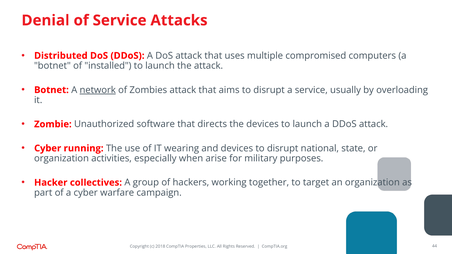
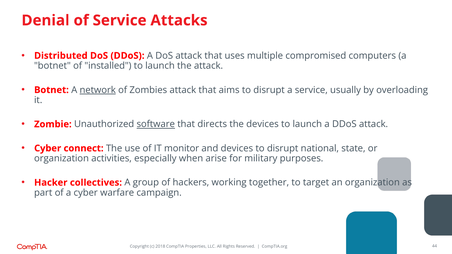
software underline: none -> present (156, 124)
running: running -> connect (84, 148)
wearing: wearing -> monitor (182, 148)
